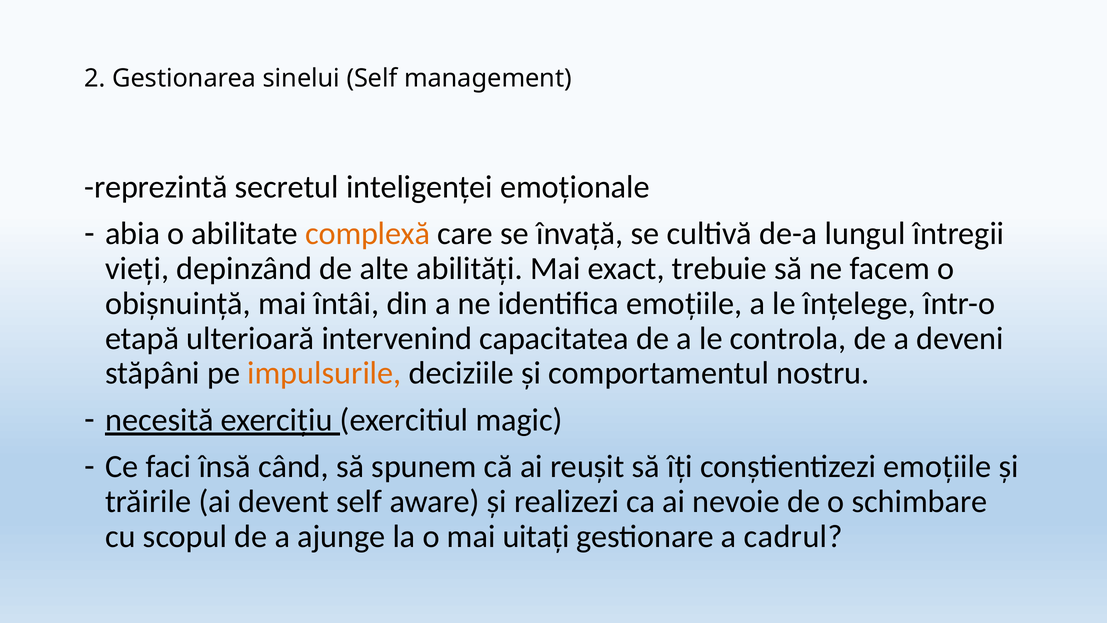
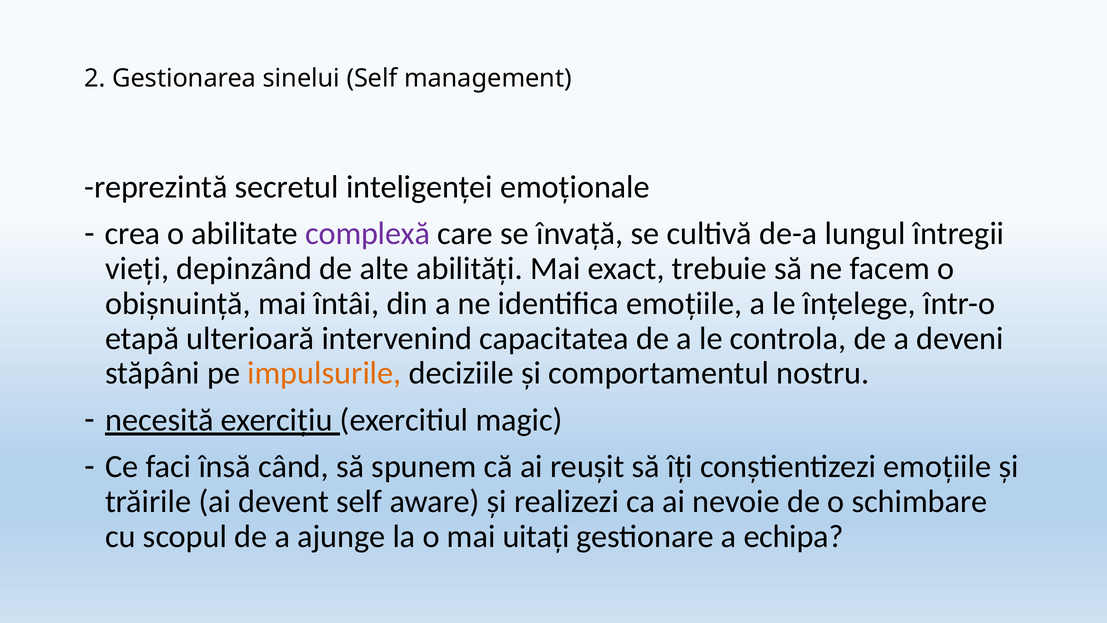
abia: abia -> crea (133, 234)
complexă colour: orange -> purple (368, 234)
cadrul: cadrul -> echipa (794, 536)
